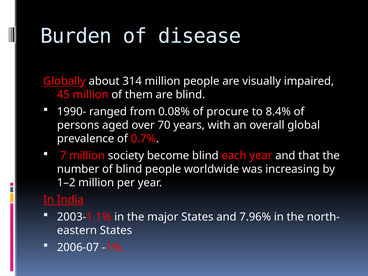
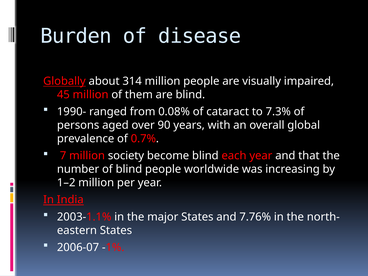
procure: procure -> cataract (228, 112)
8.4%: 8.4% -> 7.3% (278, 112)
70: 70 -> 90 (164, 125)
7.96%: 7.96% -> 7.76% (255, 217)
